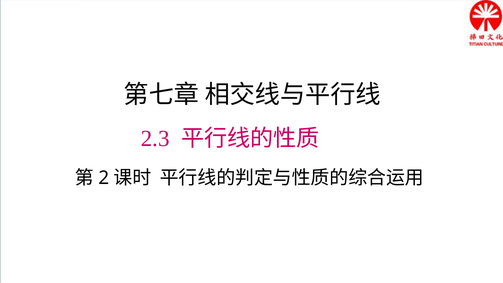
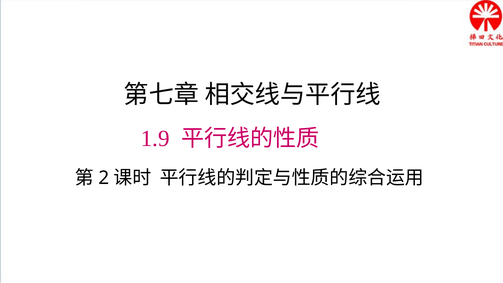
2.3: 2.3 -> 1.9 (155, 139)
